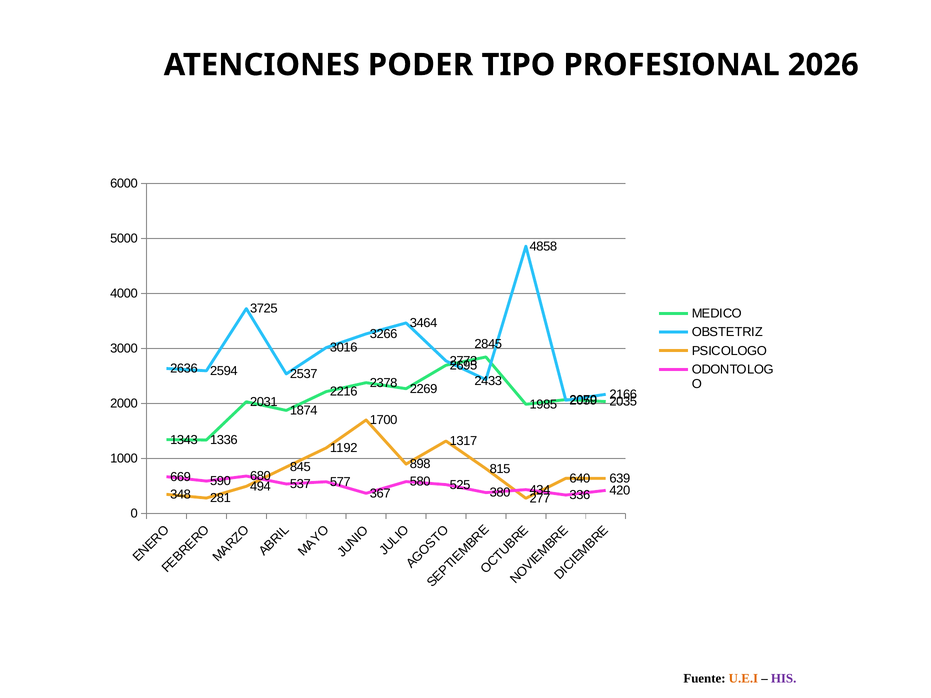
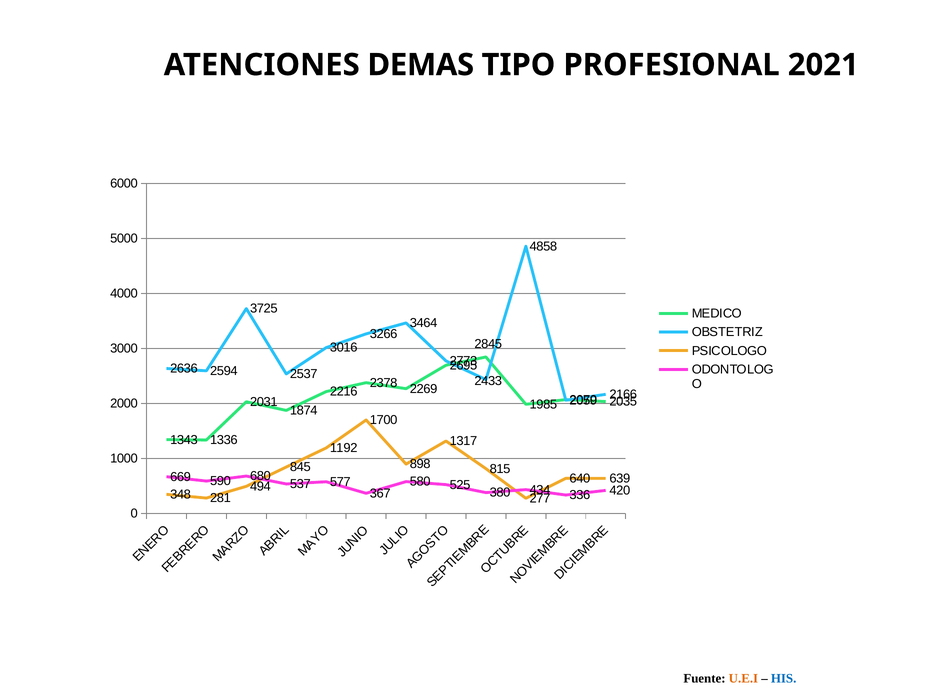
PODER: PODER -> DEMAS (421, 65)
2026: 2026 -> 2021 (823, 65)
HIS colour: purple -> blue (784, 679)
